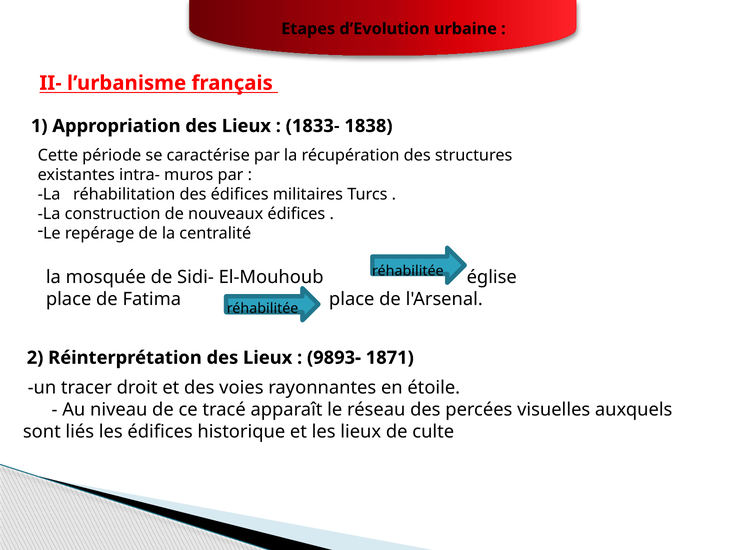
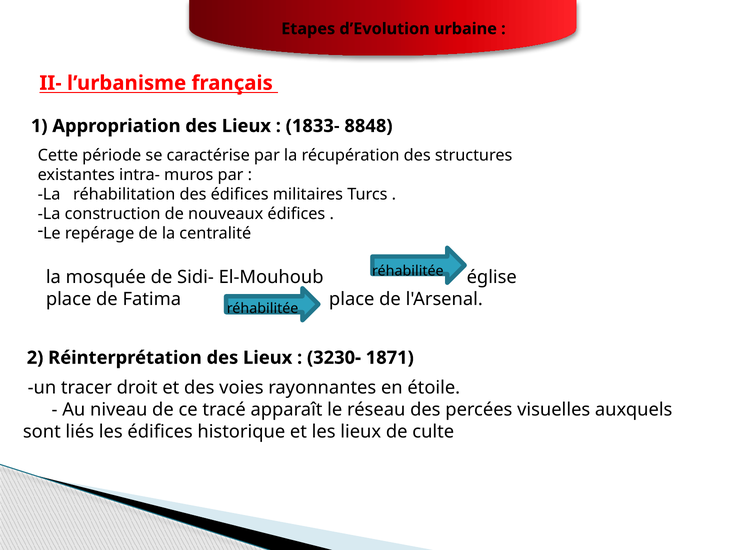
1838: 1838 -> 8848 (368, 126)
9893-: 9893- -> 3230- (334, 358)
